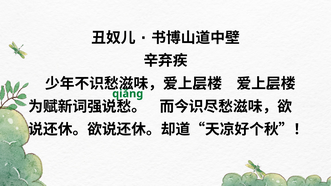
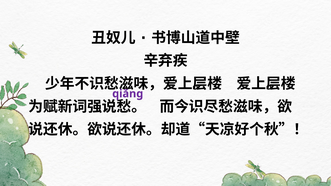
qiǎnɡ colour: green -> purple (128, 94)
